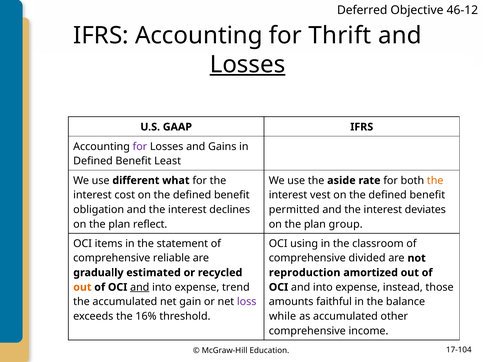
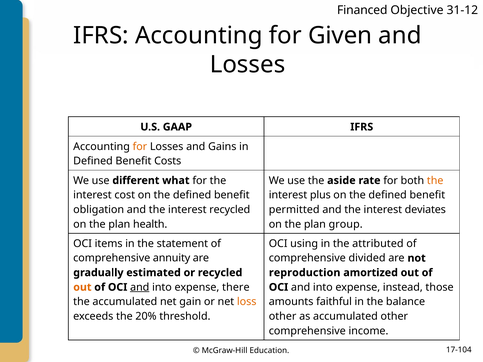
Deferred: Deferred -> Financed (362, 10)
46-12: 46-12 -> 31-12 (462, 10)
Thrift: Thrift -> Given (340, 35)
Losses underline: present -> none (248, 64)
for colour: purple -> orange (140, 147)
Least: Least -> Costs (168, 161)
vest: vest -> plus (320, 195)
interest declines: declines -> recycled (230, 210)
reflect: reflect -> health (150, 224)
classroom: classroom -> attributed (378, 244)
reliable: reliable -> annuity (172, 258)
trend: trend -> there (236, 287)
loss colour: purple -> orange (247, 302)
16%: 16% -> 20% (146, 317)
while: while -> other (283, 317)
